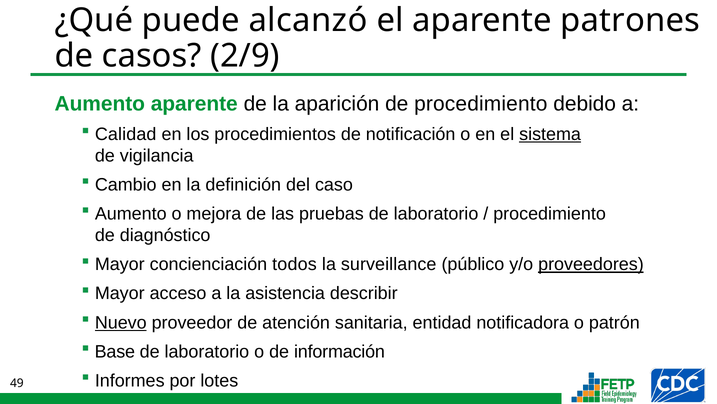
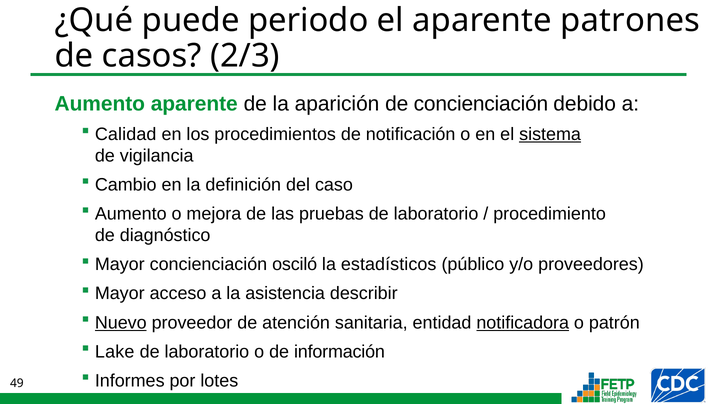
alcanzó: alcanzó -> periodo (308, 20)
2/9: 2/9 -> 2/3 (245, 56)
de procedimiento: procedimiento -> concienciación (481, 104)
todos: todos -> osciló (295, 264)
surveillance: surveillance -> estadísticos (389, 264)
proveedores underline: present -> none (591, 264)
notificadora underline: none -> present (523, 322)
Base: Base -> Lake (115, 351)
